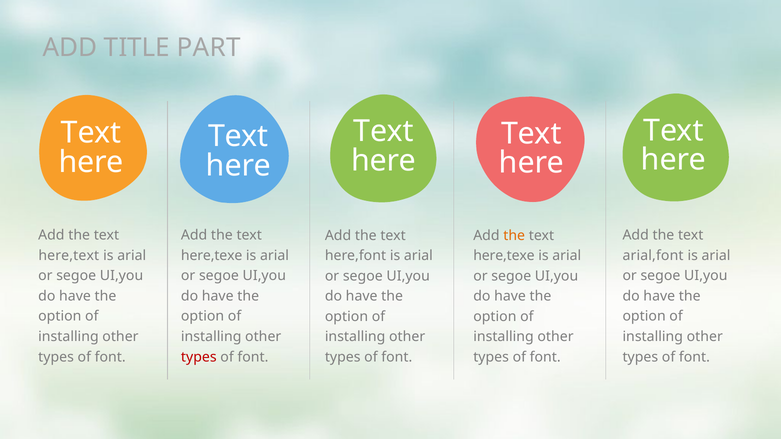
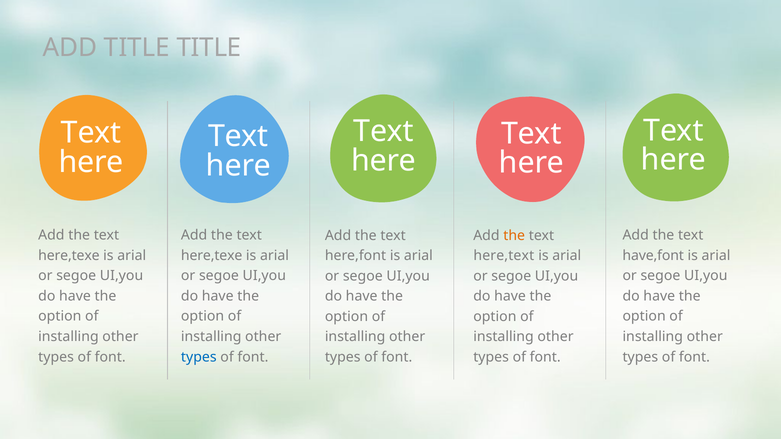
TITLE PART: PART -> TITLE (209, 48)
here,text: here,text -> here,texe (69, 256)
arial,font: arial,font -> have,font (653, 256)
here,texe: here,texe -> here,text (504, 256)
types colour: red -> blue (199, 357)
